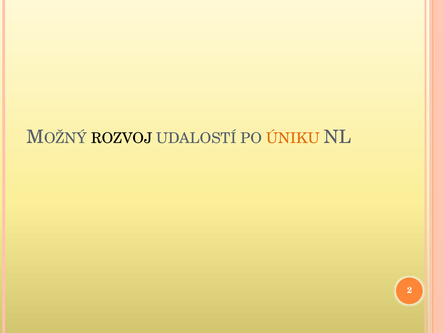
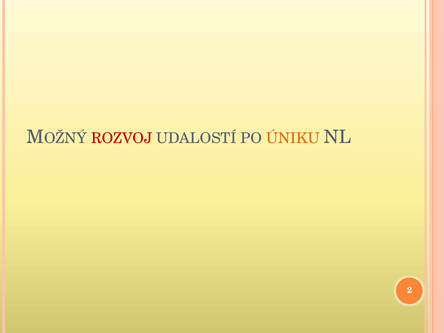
ROZVOJ colour: black -> red (122, 138)
